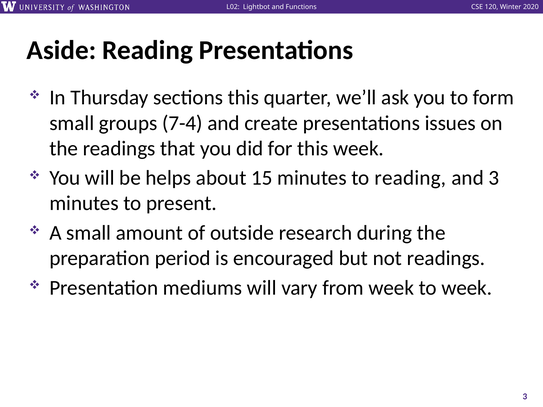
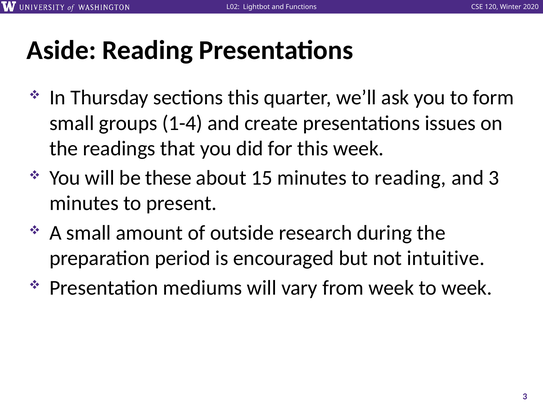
7-4: 7-4 -> 1-4 (182, 123)
helps: helps -> these (169, 178)
not readings: readings -> intuitive (446, 258)
